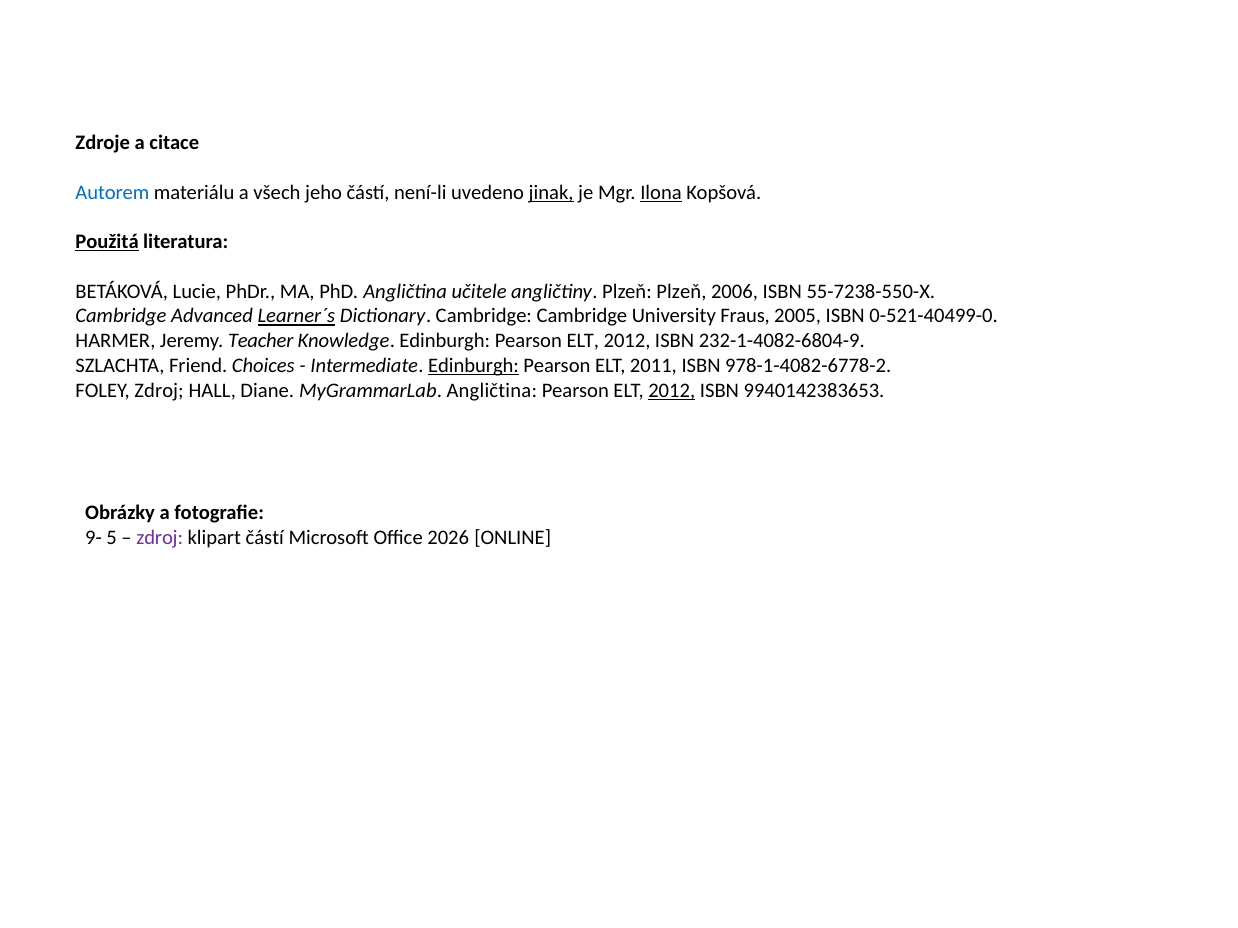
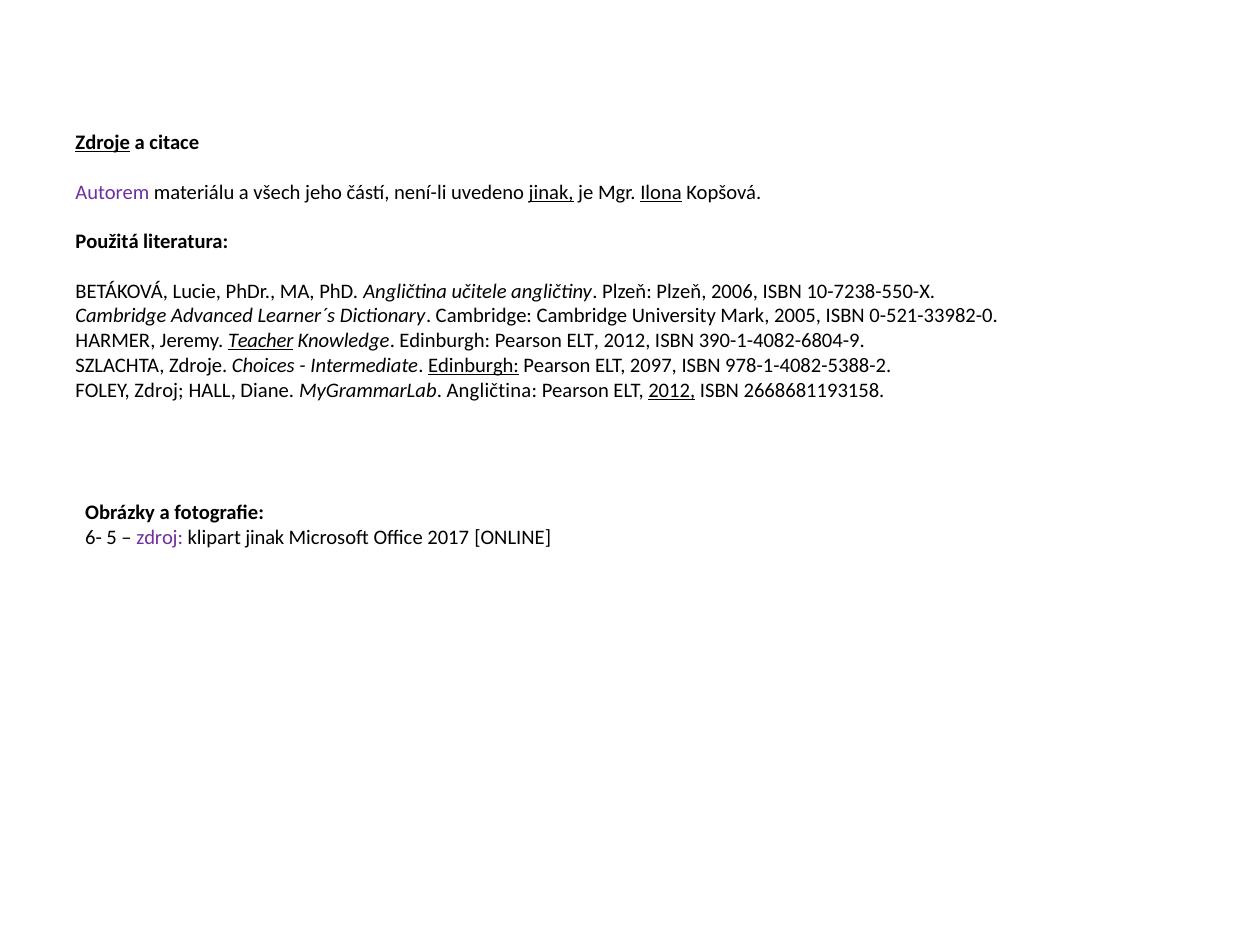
Zdroje underline: none -> present (103, 143)
Autorem colour: blue -> purple (112, 192)
Použitá underline: present -> none (107, 242)
55-7238-550-X: 55-7238-550-X -> 10-7238-550-X (871, 291)
Learner´s underline: present -> none (296, 316)
Fraus: Fraus -> Mark (745, 316)
0-521-40499-0: 0-521-40499-0 -> 0-521-33982-0 (934, 316)
Teacher underline: none -> present (261, 341)
232-1-4082-6804-9: 232-1-4082-6804-9 -> 390-1-4082-6804-9 (782, 341)
SZLACHTA Friend: Friend -> Zdroje (198, 366)
2011: 2011 -> 2097 (653, 366)
978-1-4082-6778-2: 978-1-4082-6778-2 -> 978-1-4082-5388-2 (808, 366)
9940142383653: 9940142383653 -> 2668681193158 (814, 390)
9-: 9- -> 6- (94, 538)
klipart částí: částí -> jinak (265, 538)
2026: 2026 -> 2017 (448, 538)
